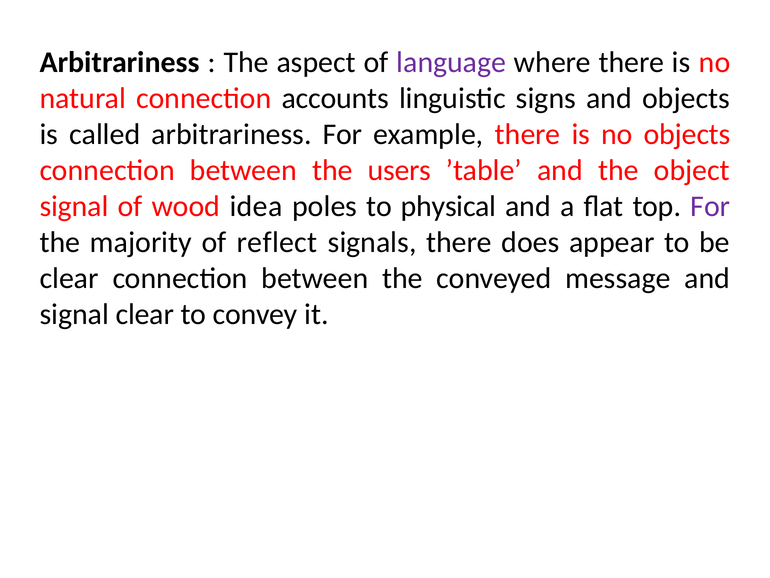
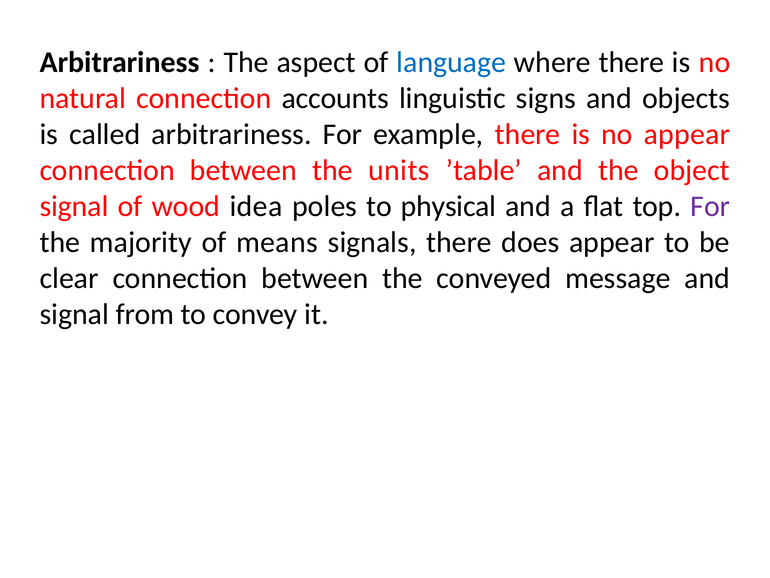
language colour: purple -> blue (451, 62)
no objects: objects -> appear (687, 134)
users: users -> units (399, 170)
reflect: reflect -> means (277, 242)
signal clear: clear -> from (145, 314)
